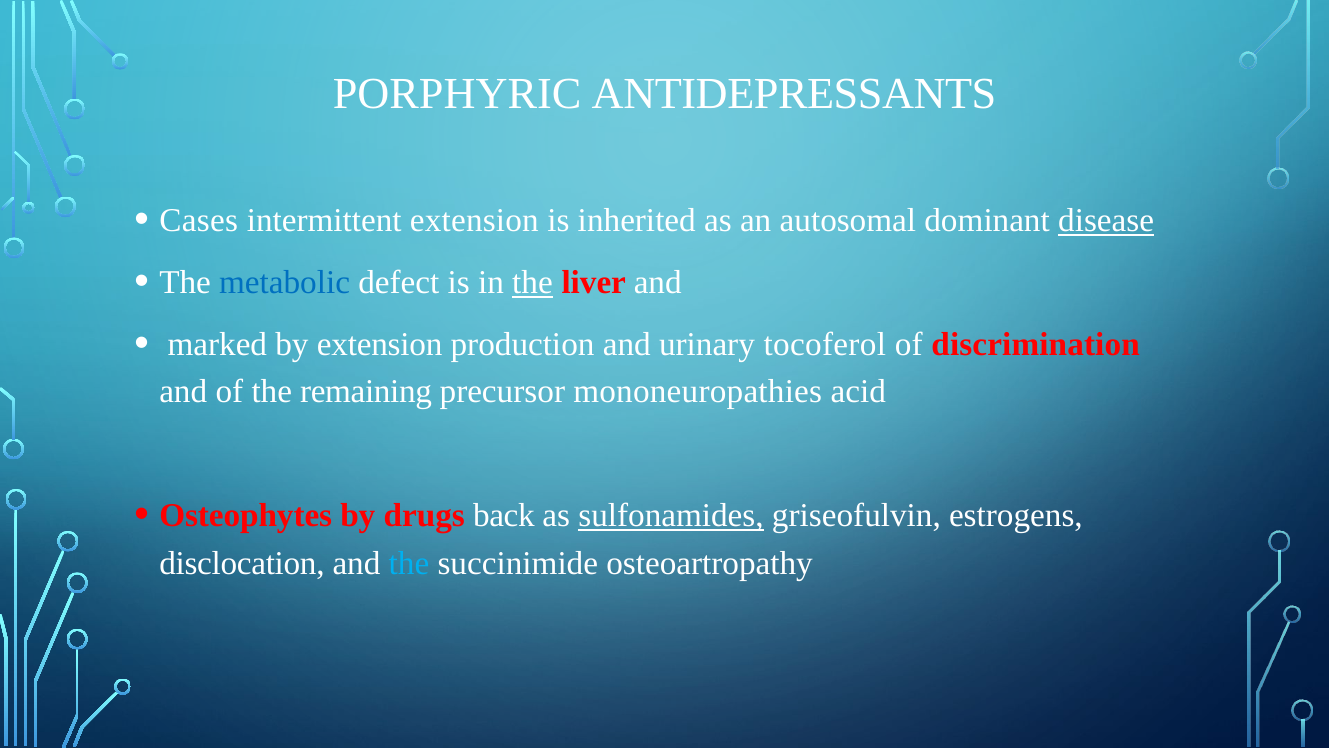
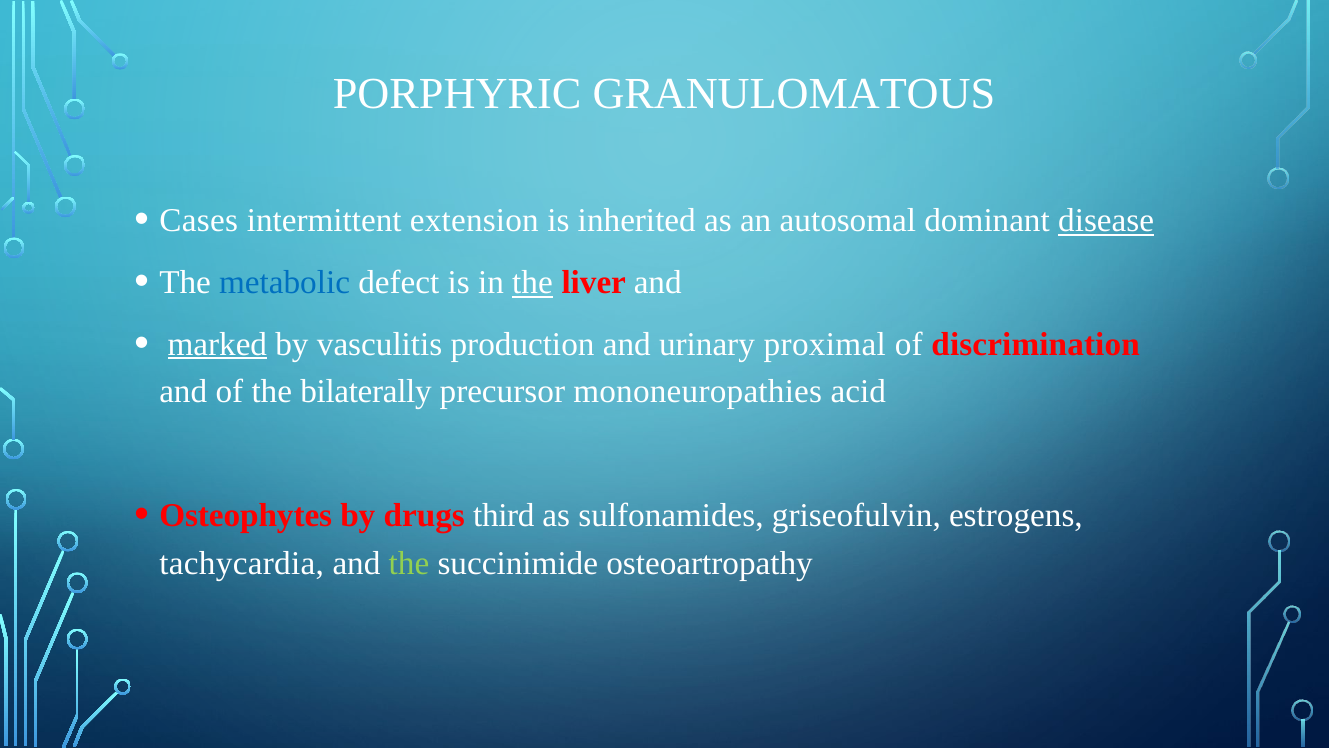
ANTIDEPRESSANTS: ANTIDEPRESSANTS -> GRANULOMATOUS (794, 94)
marked underline: none -> present (217, 344)
by extension: extension -> vasculitis (380, 344)
tocoferol: tocoferol -> proximal (825, 344)
remaining: remaining -> bilaterally (366, 392)
back: back -> third (504, 515)
sulfonamides underline: present -> none (671, 515)
disclocation: disclocation -> tachycardia (242, 563)
the colour: light blue -> light green (409, 563)
